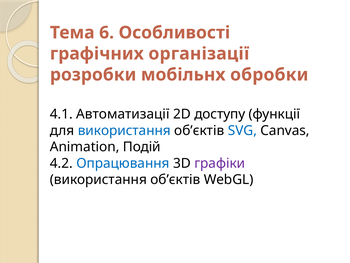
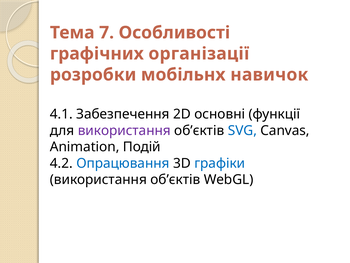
6: 6 -> 7 (107, 33)
обробки: обробки -> навичок (269, 75)
Автоматизації: Автоматизації -> Забезпечення (123, 114)
доступу: доступу -> основні (220, 114)
використання colour: blue -> purple (124, 130)
графіки colour: purple -> blue (220, 163)
